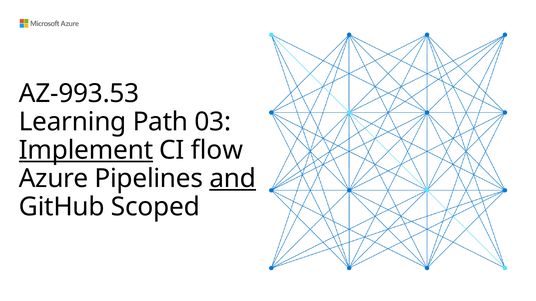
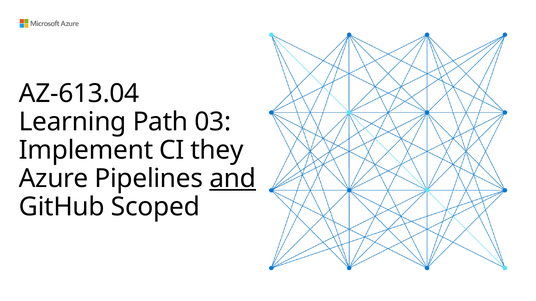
AZ-993.53: AZ-993.53 -> AZ-613.04 (79, 94)
Implement underline: present -> none (86, 151)
flow: flow -> they (217, 151)
